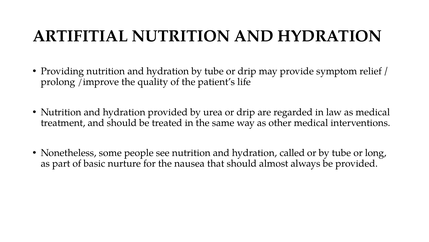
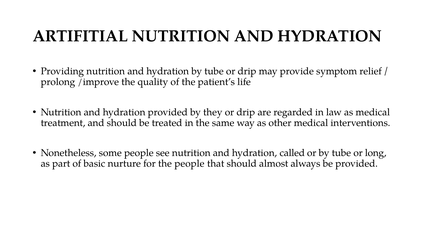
urea: urea -> they (213, 112)
the nausea: nausea -> people (189, 163)
